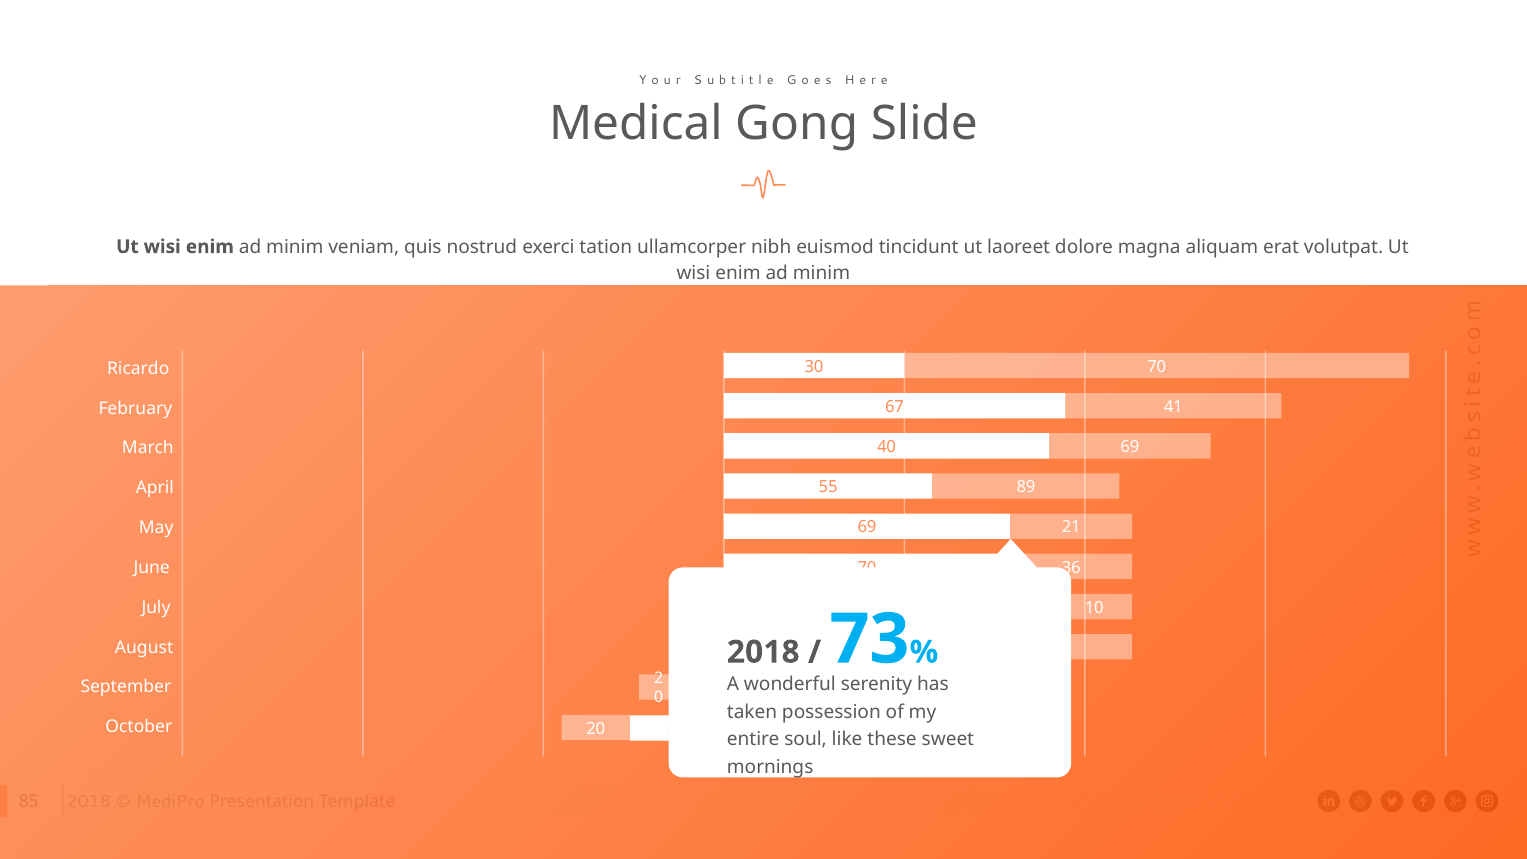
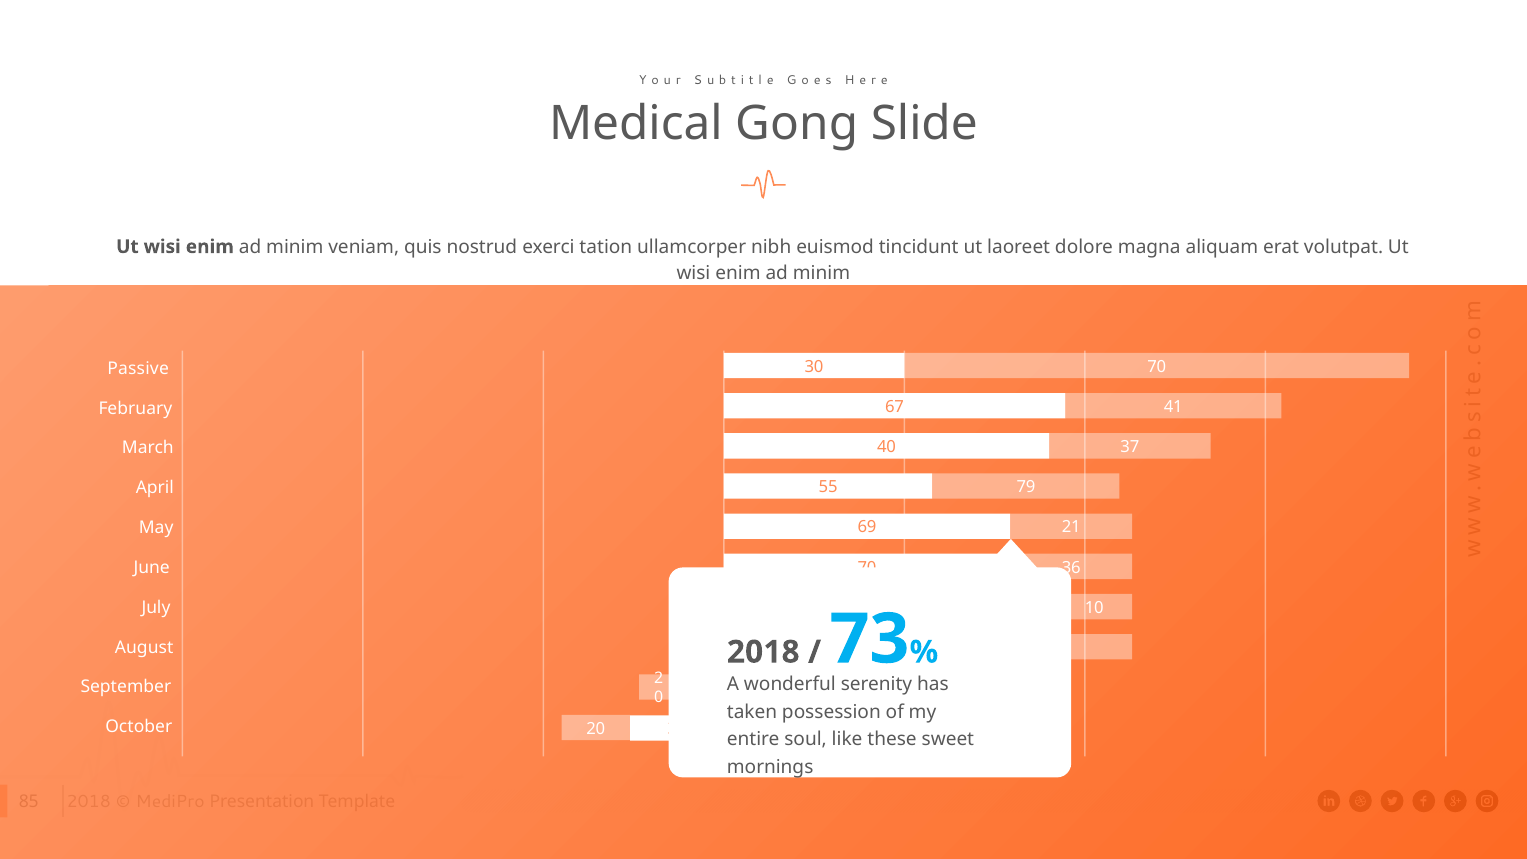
Ricardo: Ricardo -> Passive (138, 368)
40 69: 69 -> 37 (1130, 447)
89: 89 -> 79 (1026, 487)
